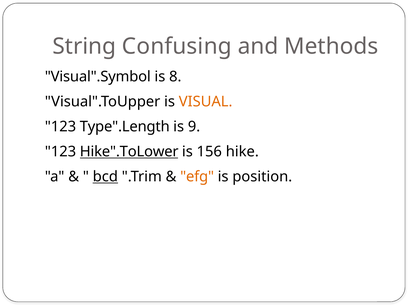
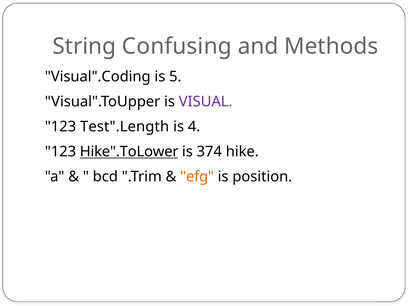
Visual".Symbol: Visual".Symbol -> Visual".Coding (98, 77)
8: 8 -> 5 (175, 77)
VISUAL colour: orange -> purple (206, 102)
Type".Length: Type".Length -> Test".Length (125, 127)
9: 9 -> 4 (194, 127)
156: 156 -> 374 (209, 152)
bcd underline: present -> none (105, 177)
